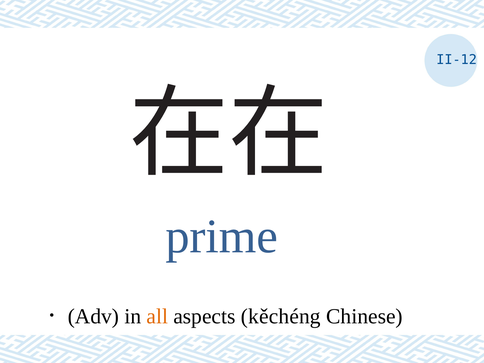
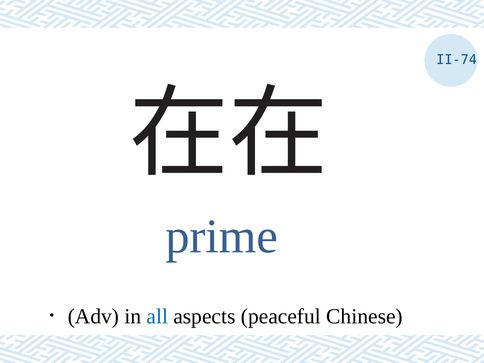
II-12: II-12 -> II-74 (457, 60)
all colour: orange -> blue (157, 316)
kěchéng: kěchéng -> peaceful (281, 316)
